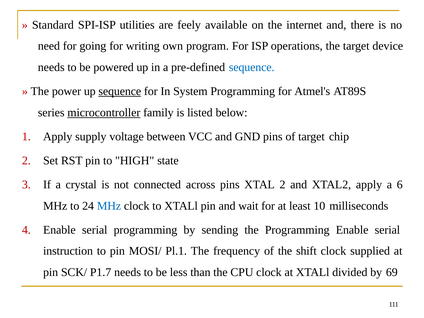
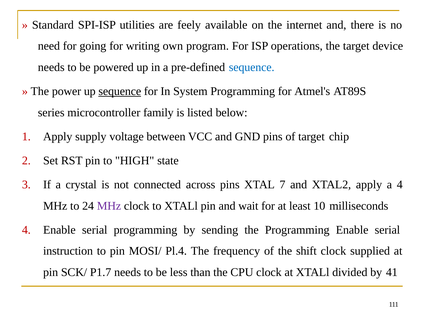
microcontroller underline: present -> none (104, 112)
XTAL 2: 2 -> 7 (282, 185)
a 6: 6 -> 4 (400, 185)
MHz colour: blue -> purple (109, 206)
Pl.1: Pl.1 -> Pl.4 (176, 251)
69: 69 -> 41 (392, 272)
